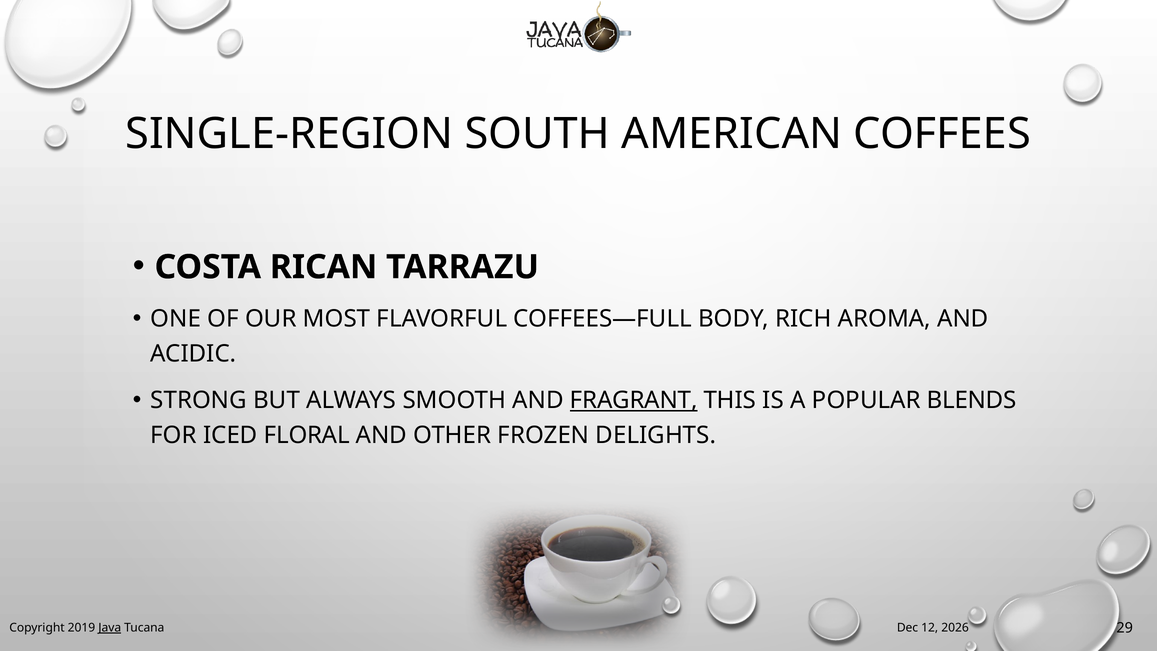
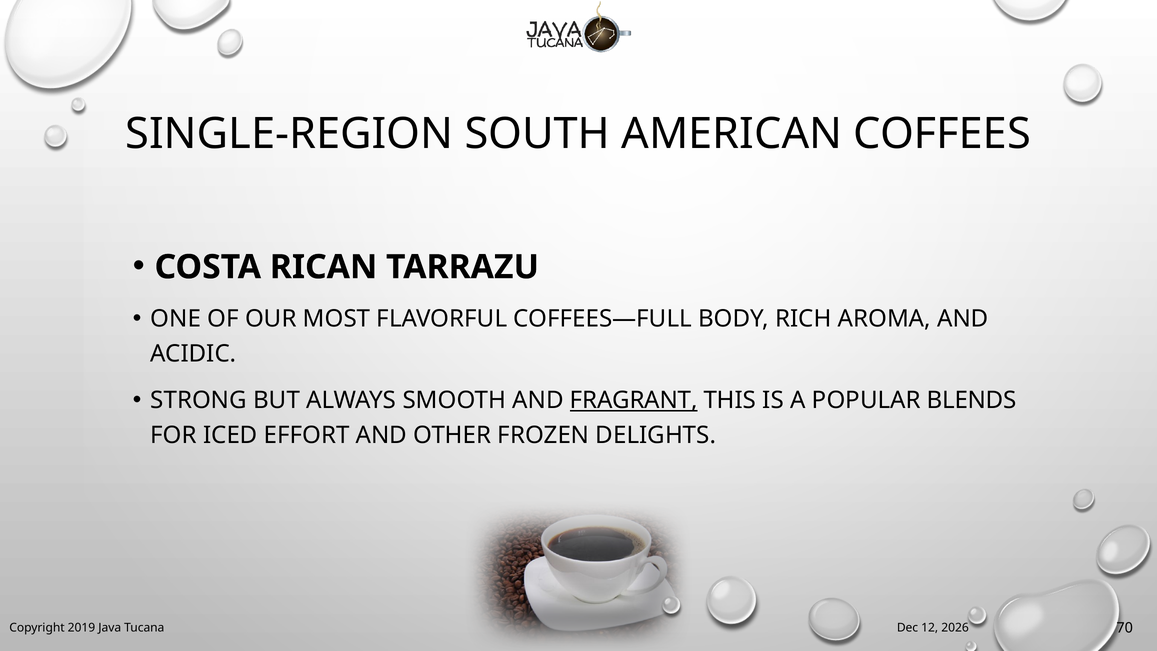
FLORAL: FLORAL -> EFFORT (307, 435)
Java underline: present -> none (110, 628)
29: 29 -> 70 (1125, 628)
